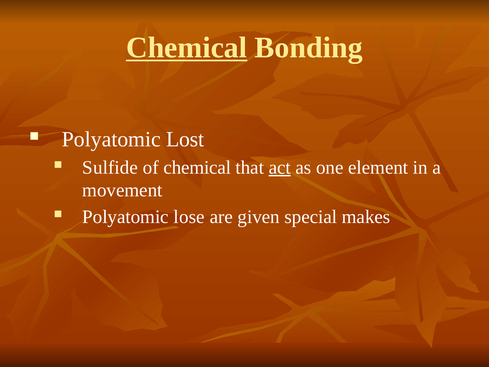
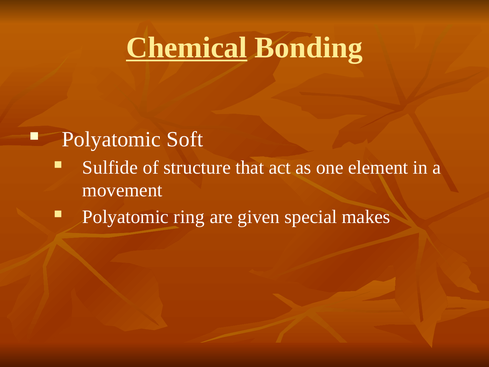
Lost: Lost -> Soft (185, 139)
of chemical: chemical -> structure (197, 167)
act underline: present -> none (280, 167)
lose: lose -> ring (189, 217)
